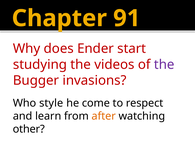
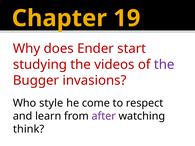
91: 91 -> 19 (127, 18)
after colour: orange -> purple (104, 116)
other: other -> think (29, 129)
